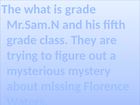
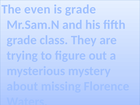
what: what -> even (37, 9)
